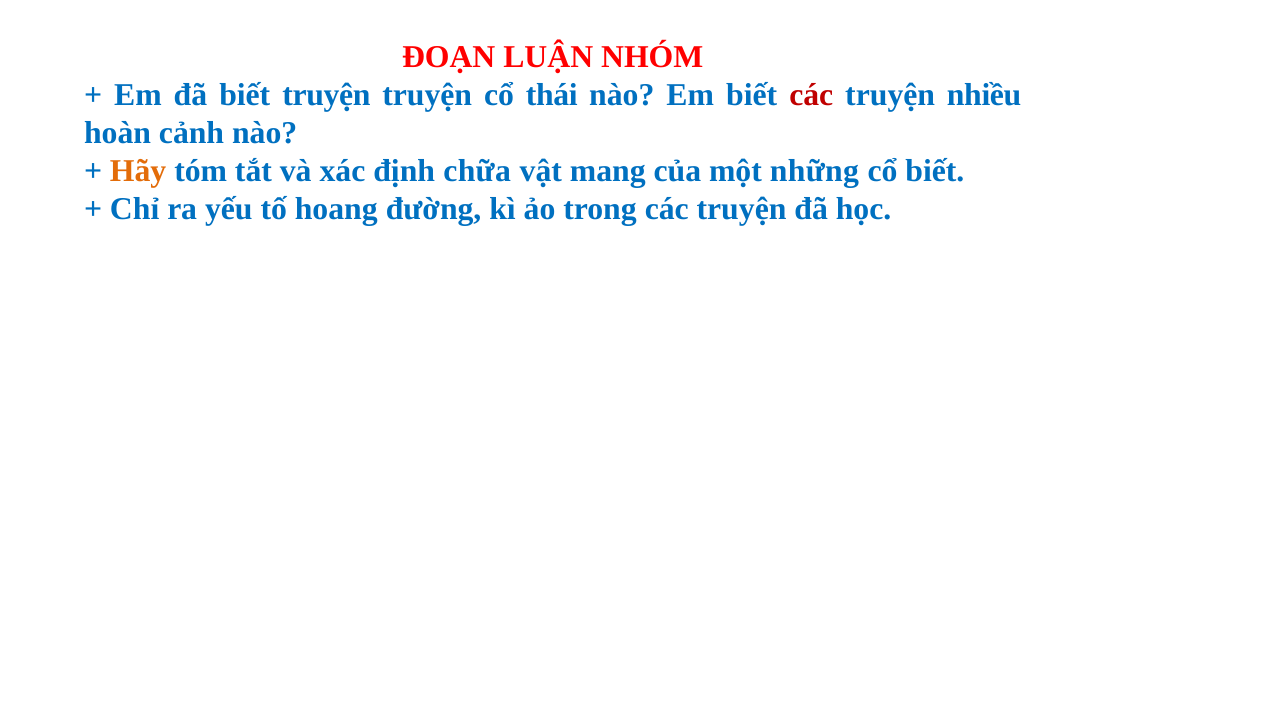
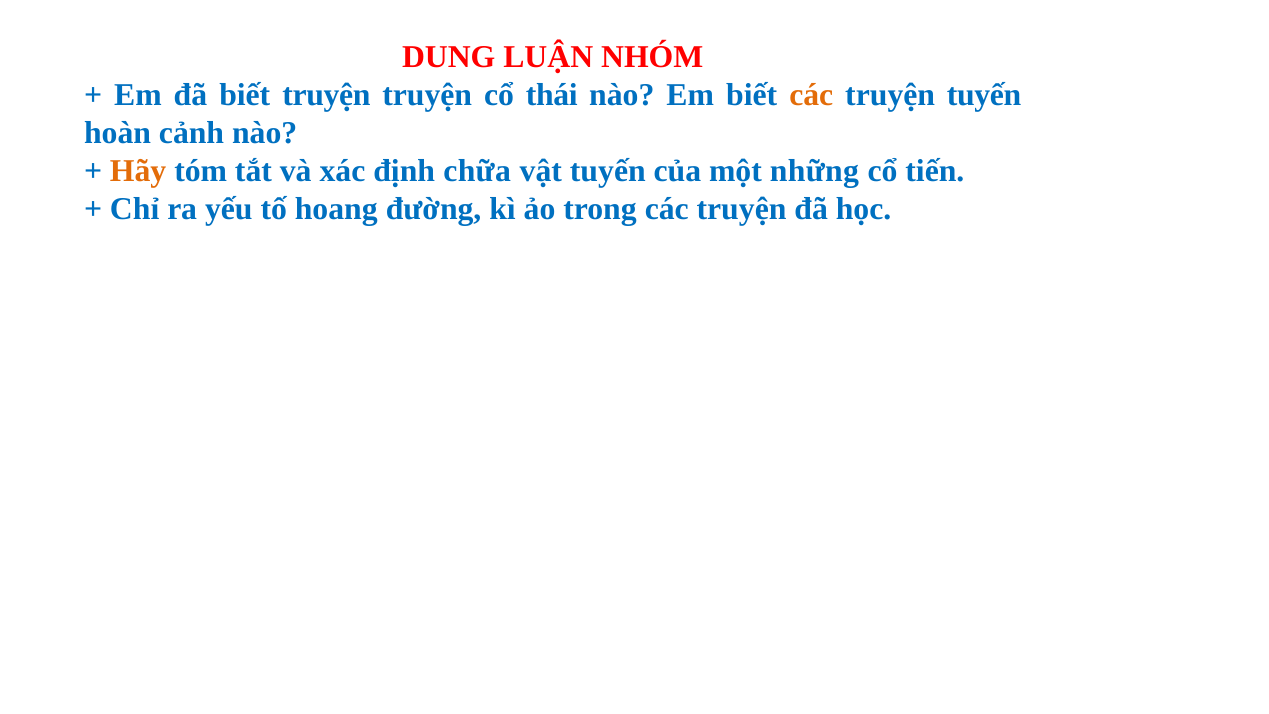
ĐOẠN: ĐOẠN -> DUNG (449, 57)
các colour: red -> orange (811, 95)
truyện nhiều: nhiều -> tuyến (984, 95)
vật mang: mang -> tuyến (608, 171)
cổ biết: biết -> tiến (935, 171)
